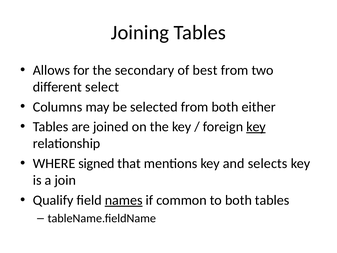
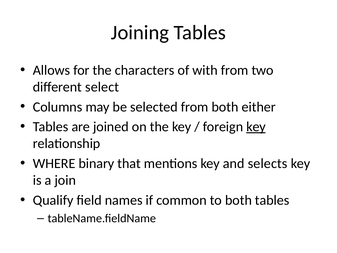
secondary: secondary -> characters (145, 70)
best: best -> with (205, 70)
signed: signed -> binary (96, 163)
names underline: present -> none (124, 200)
